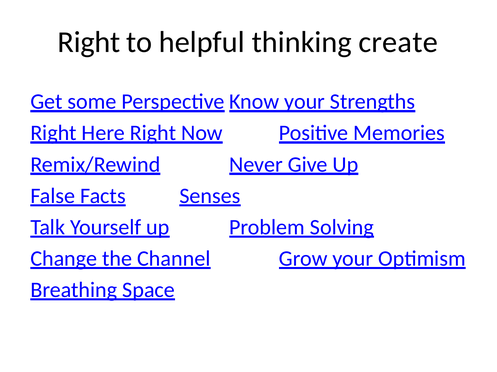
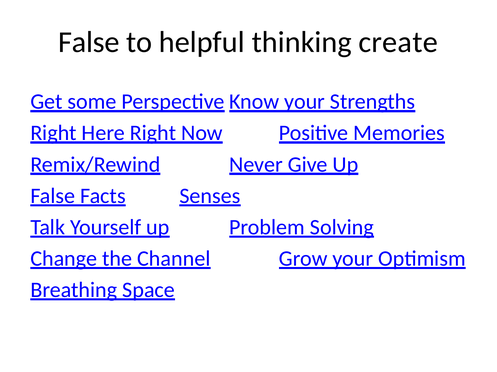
Right: Right -> False (89, 42)
